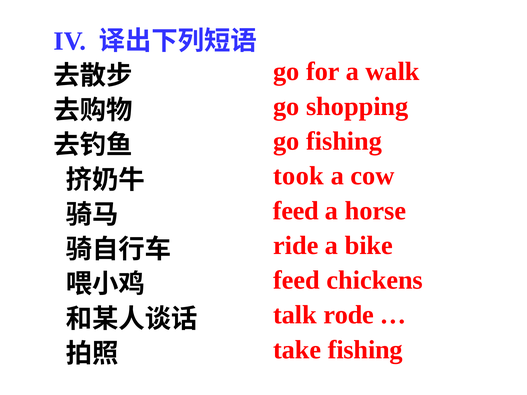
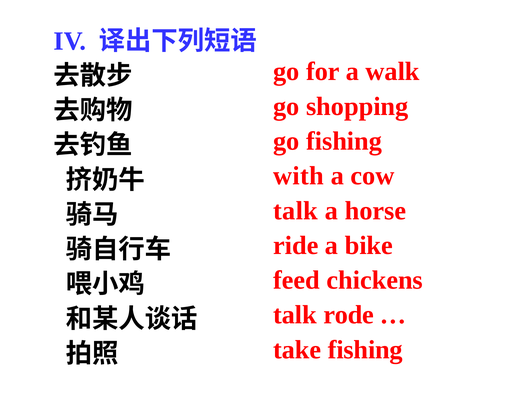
took: took -> with (299, 176)
feed: feed -> talk (296, 211)
